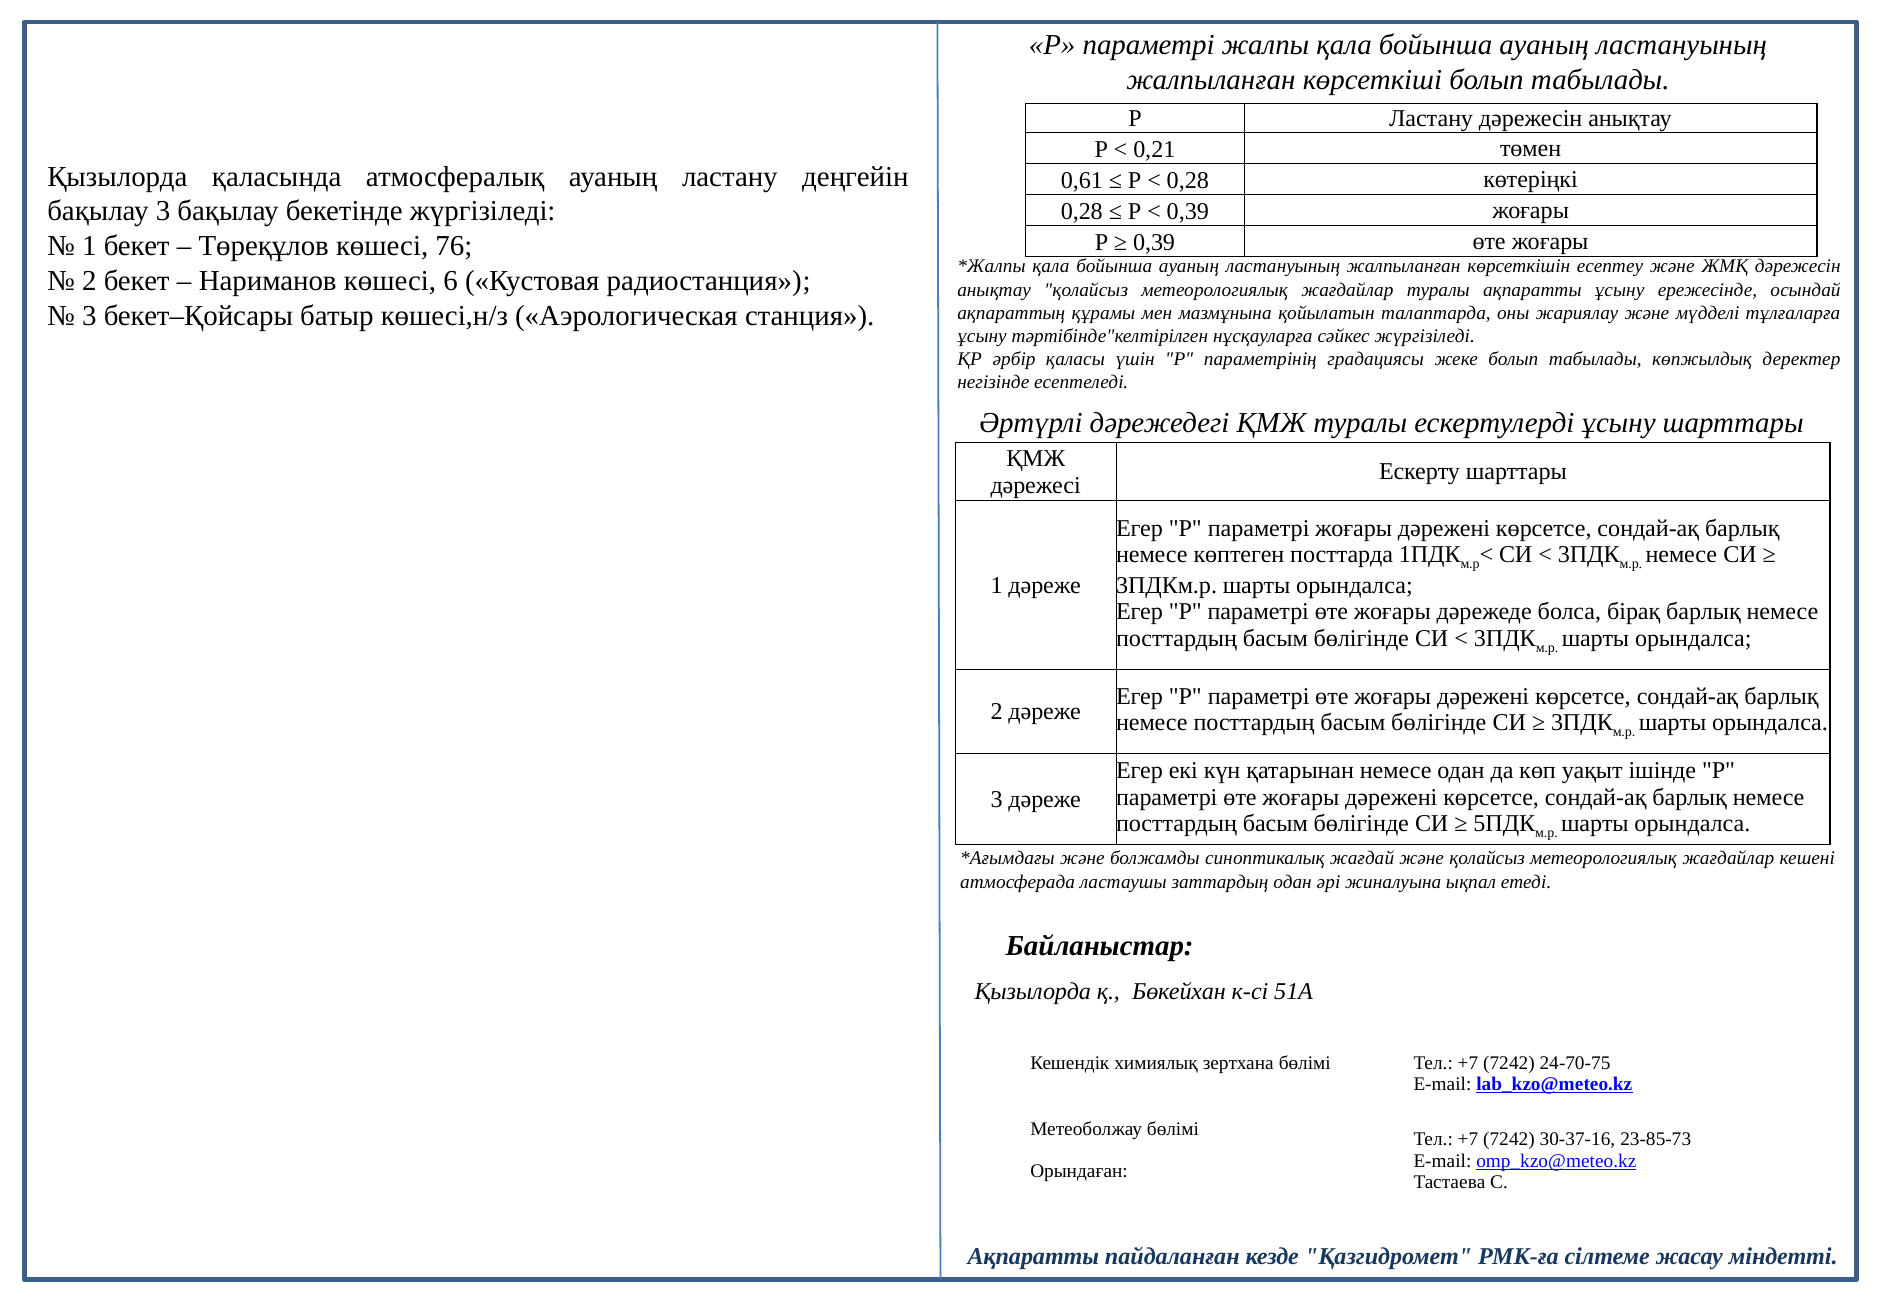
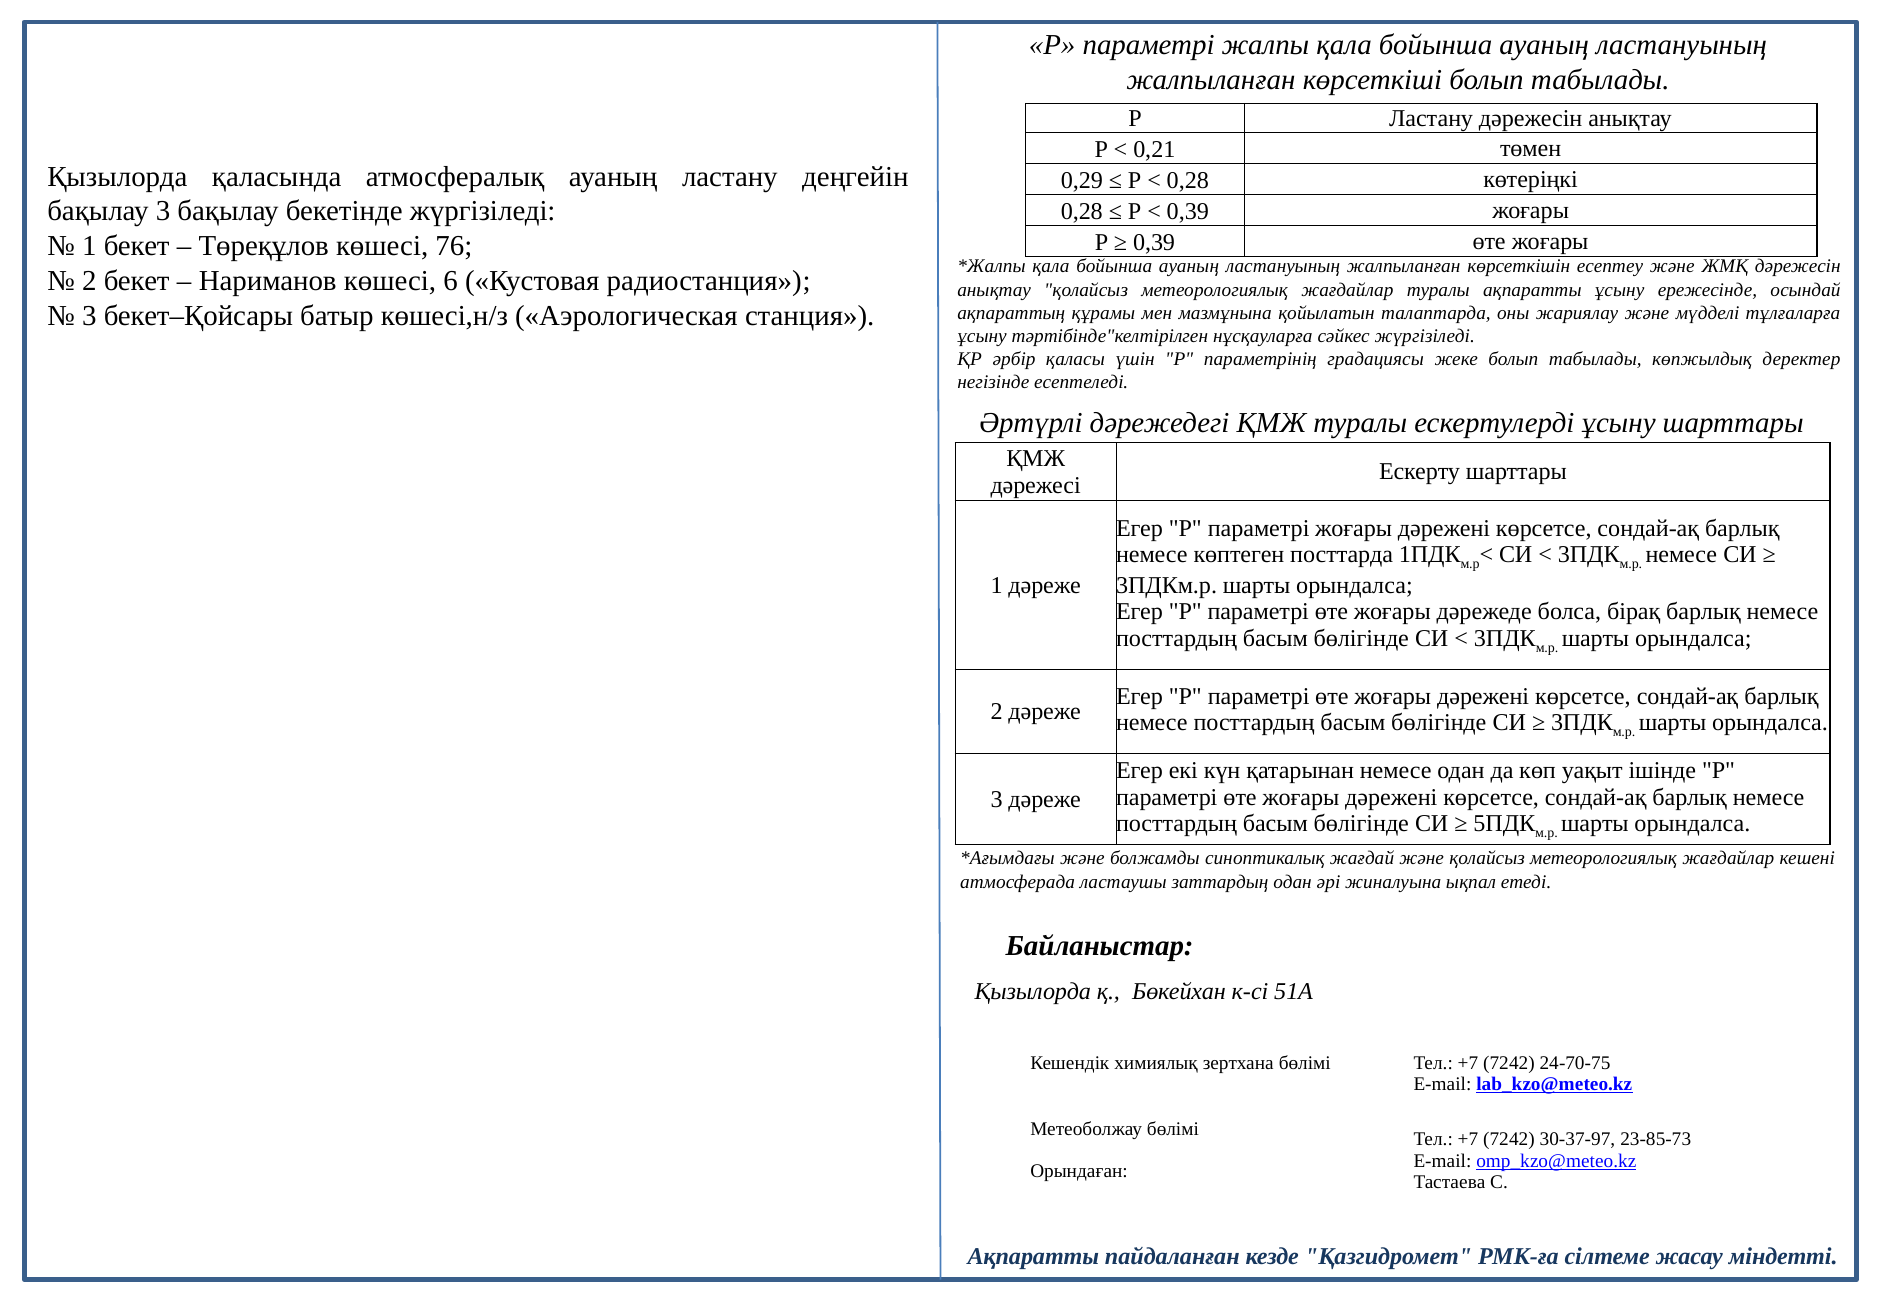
0,61: 0,61 -> 0,29 (1082, 180)
30-37-16: 30-37-16 -> 30-37-97 (1577, 1140)
